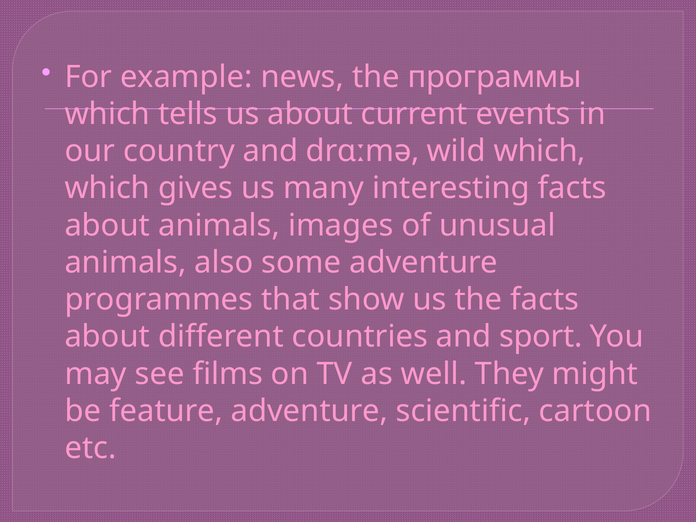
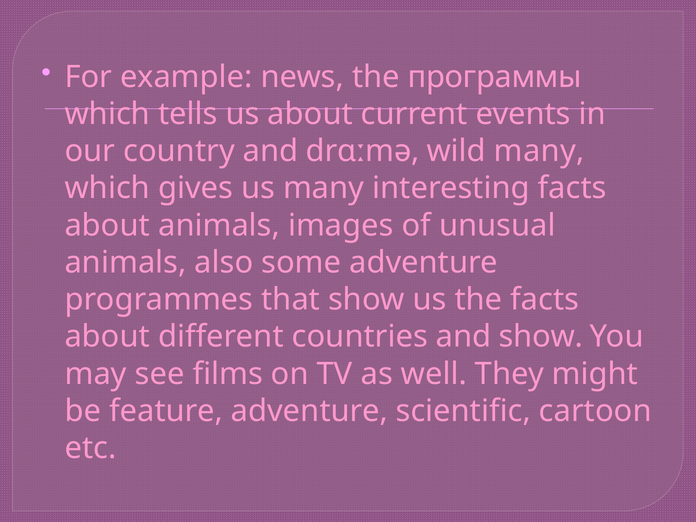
wild which: which -> many (539, 151)
and sport: sport -> show (541, 337)
